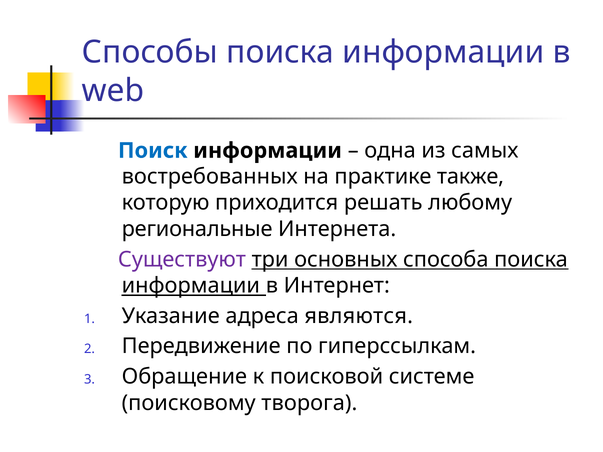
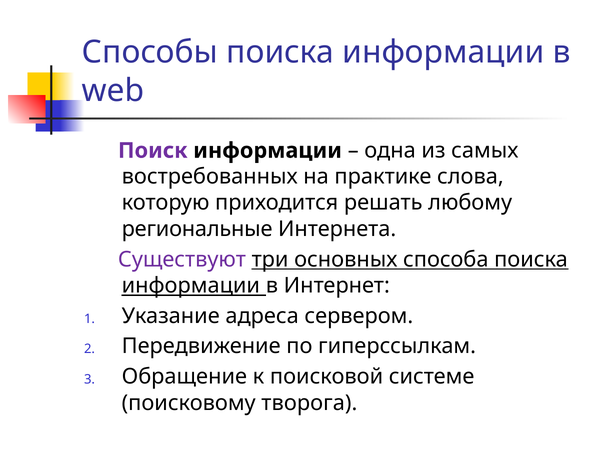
Поиск colour: blue -> purple (153, 151)
также: также -> слова (470, 177)
являются: являются -> сервером (359, 316)
